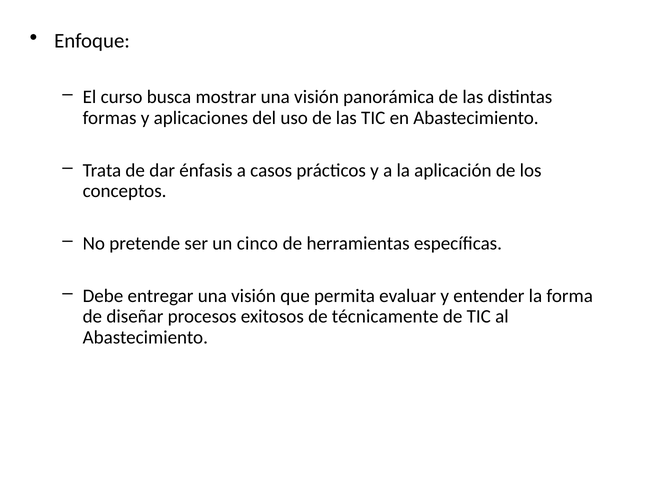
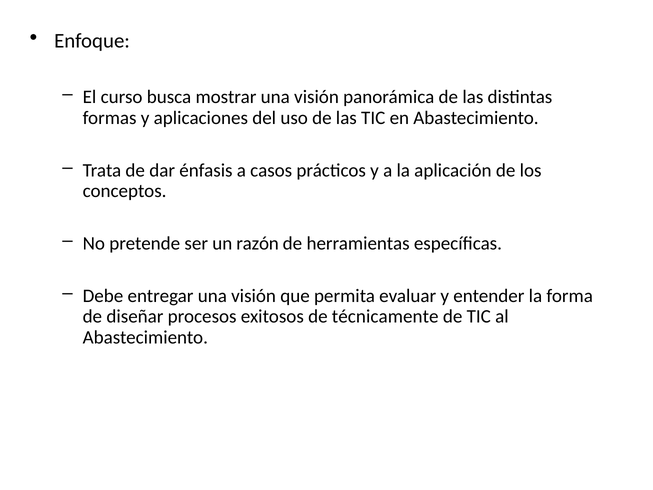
cinco: cinco -> razón (258, 243)
